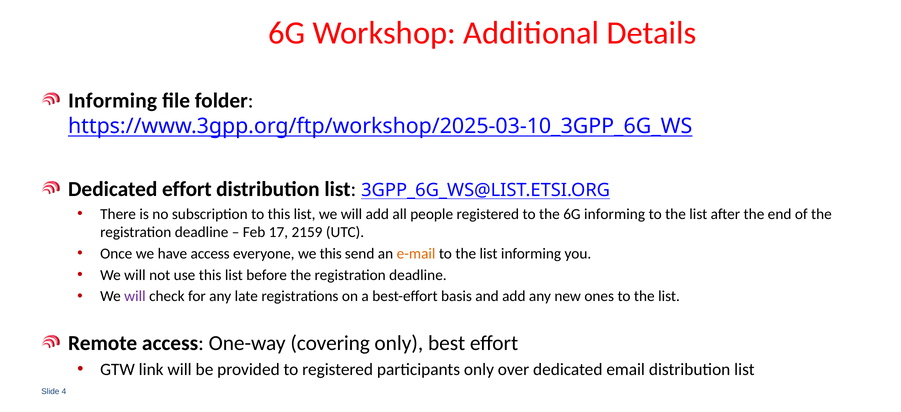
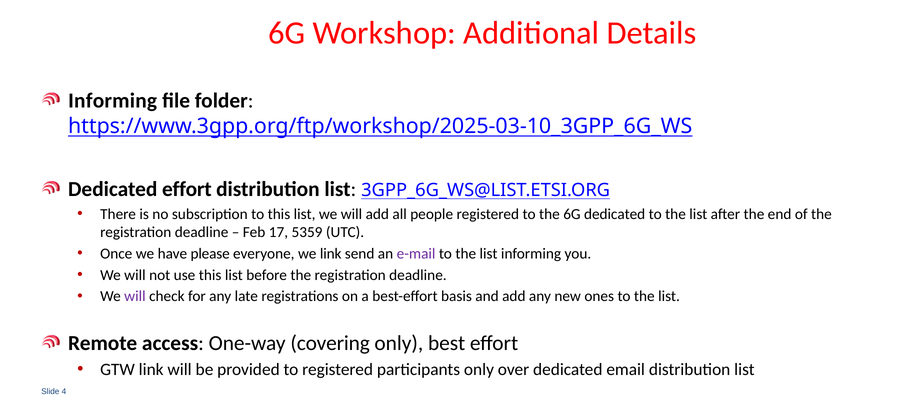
6G informing: informing -> dedicated (615, 214)
2159: 2159 -> 5359 (307, 232)
have access: access -> please (210, 254)
we this: this -> link (331, 254)
e-mail colour: orange -> purple (416, 254)
